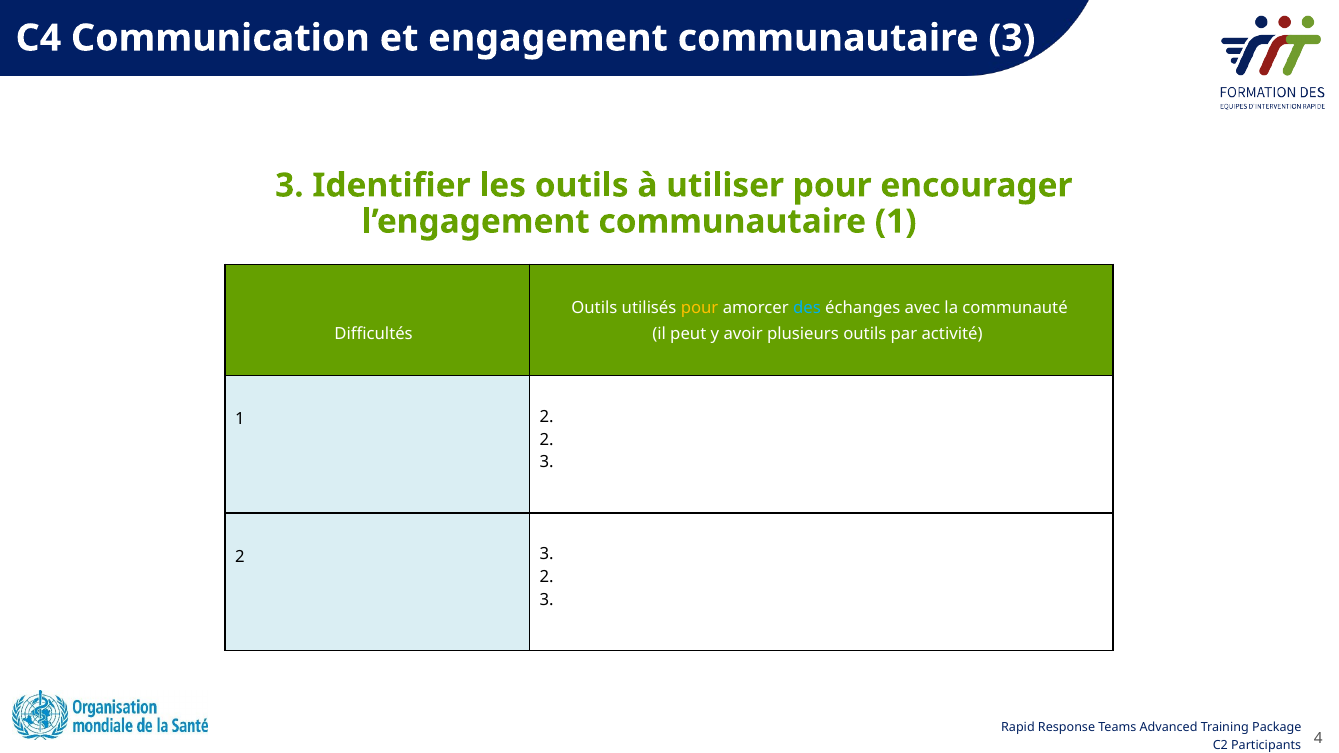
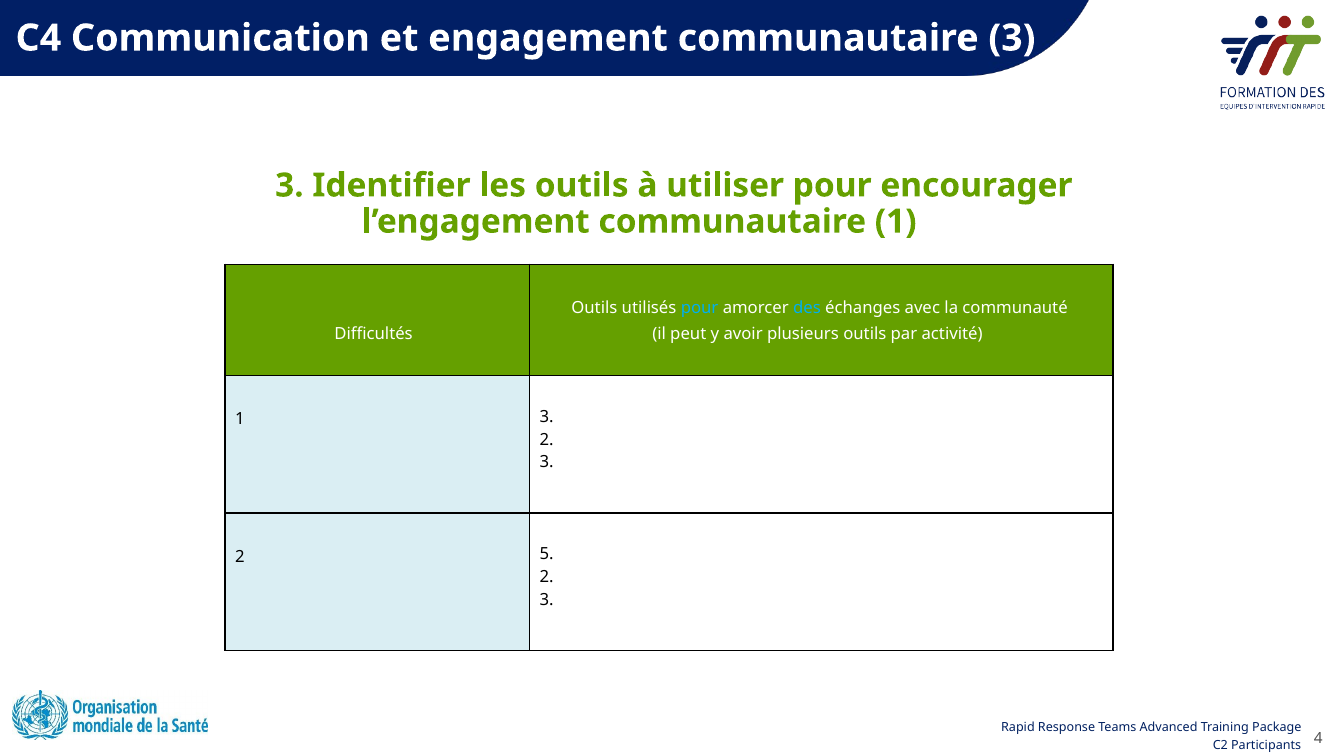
pour colour: yellow -> light blue (700, 308)
1 2: 2 -> 3 (547, 417)
3: 3 -> 5 (547, 555)
